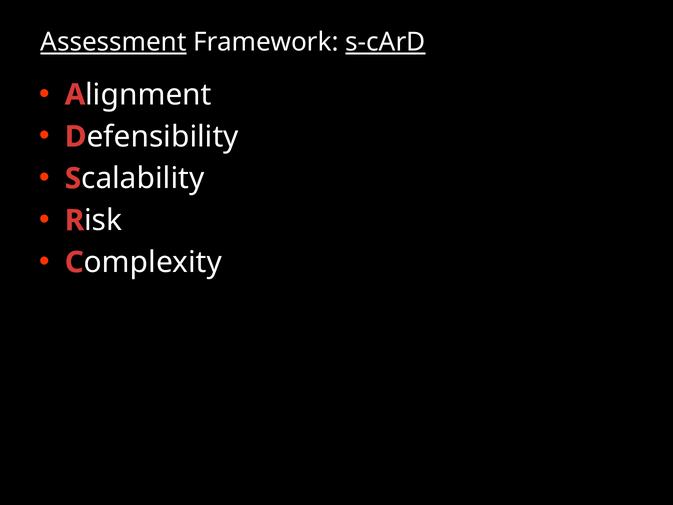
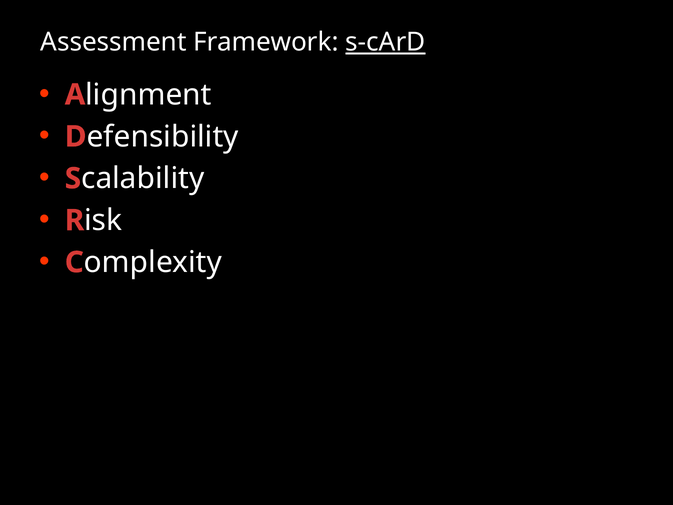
Assessment underline: present -> none (113, 42)
